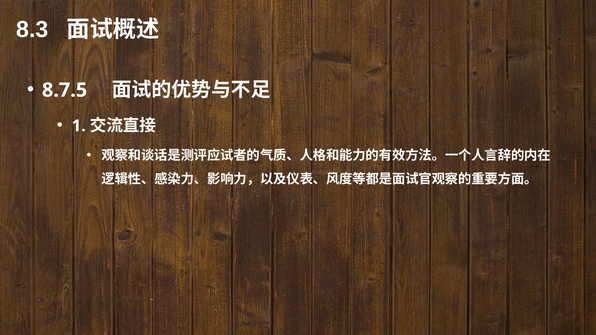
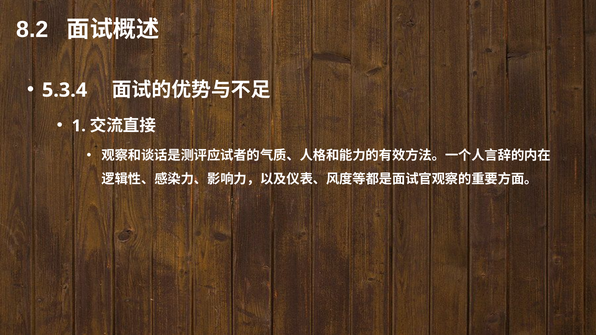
8.3: 8.3 -> 8.2 (32, 29)
8.7.5: 8.7.5 -> 5.3.4 (65, 90)
